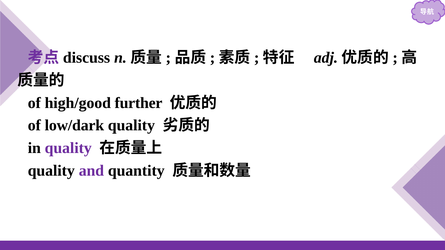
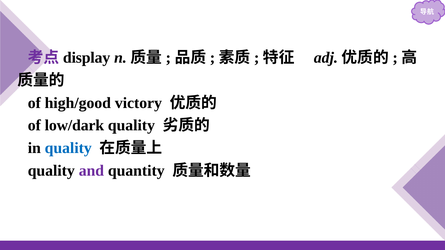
discuss: discuss -> display (87, 58)
further: further -> victory (138, 103)
quality colour: purple -> blue (68, 148)
